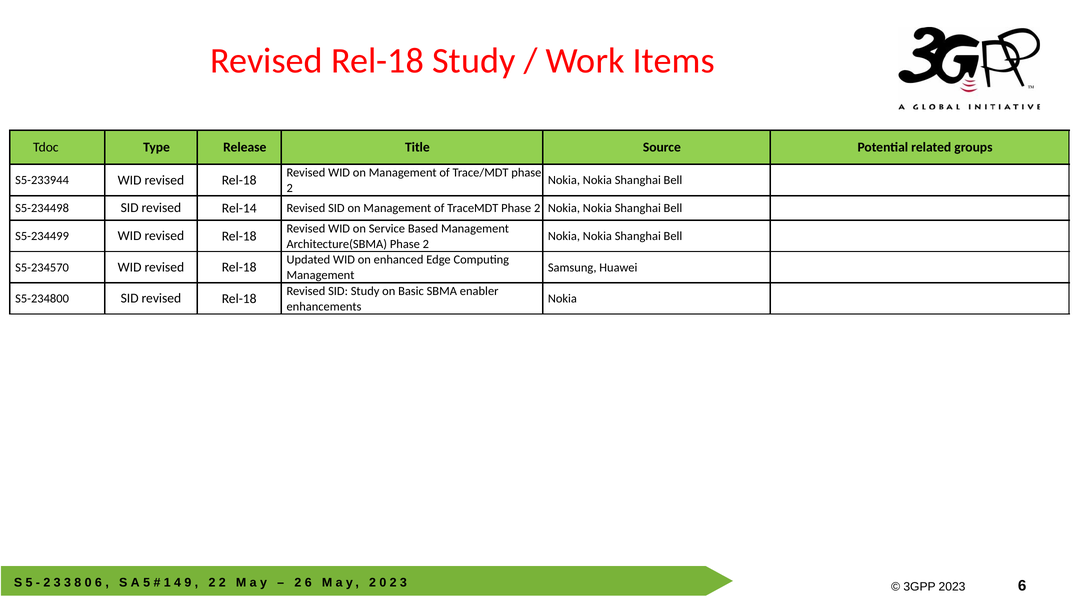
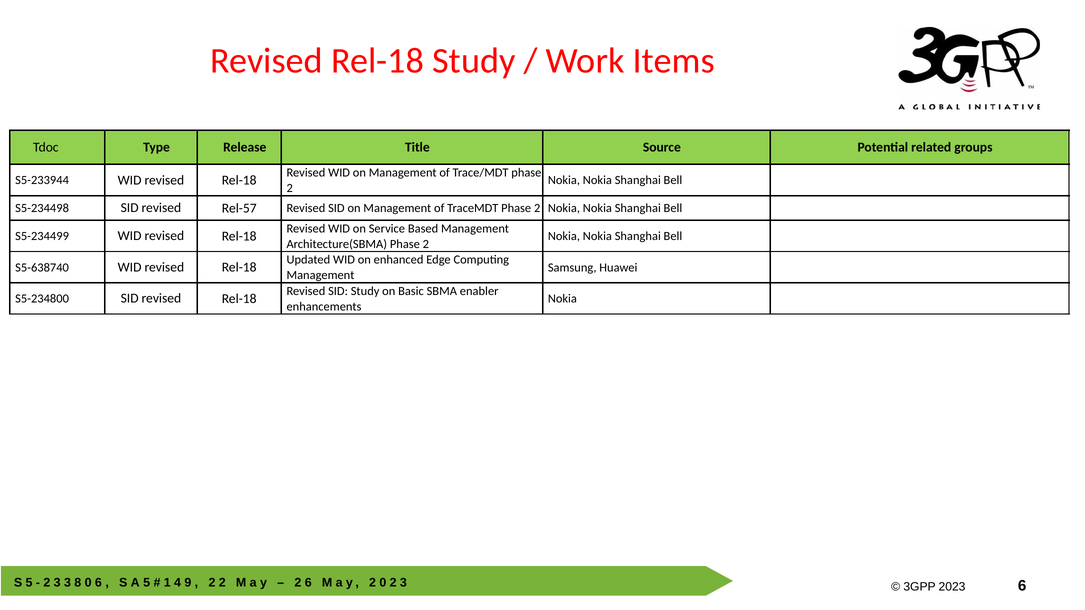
Rel-14: Rel-14 -> Rel-57 (239, 208)
S5-234570: S5-234570 -> S5-638740 (42, 268)
